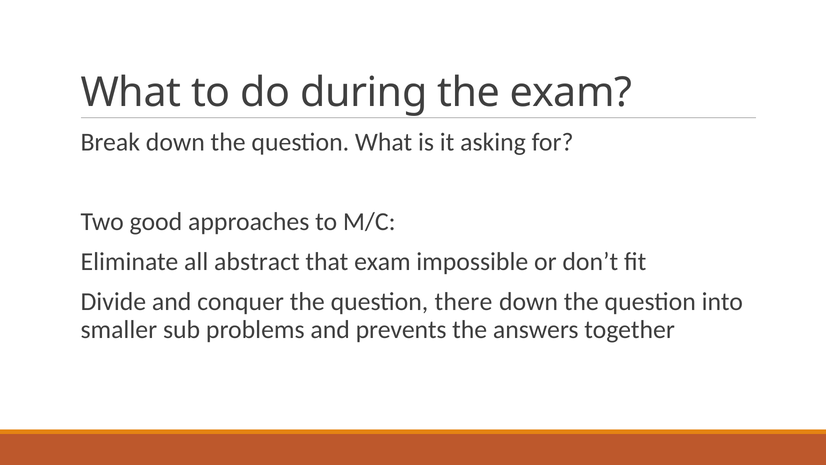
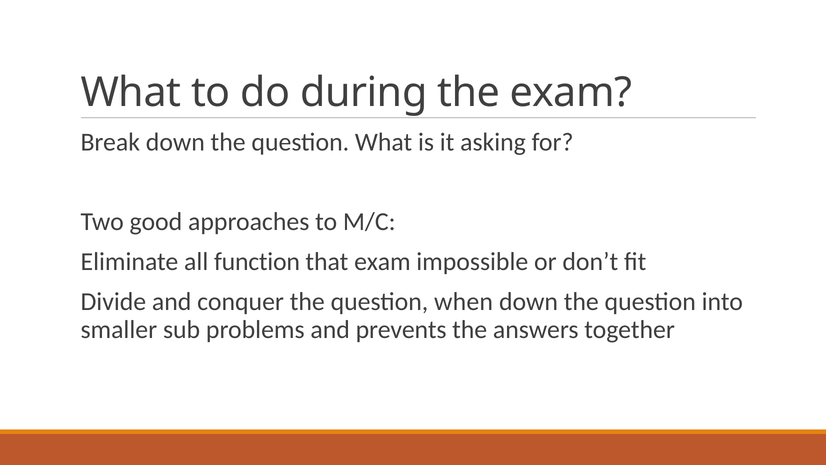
abstract: abstract -> function (257, 262)
there: there -> when (464, 302)
